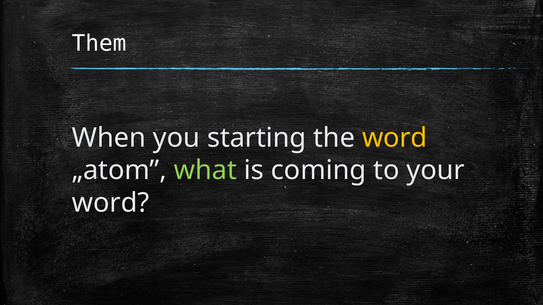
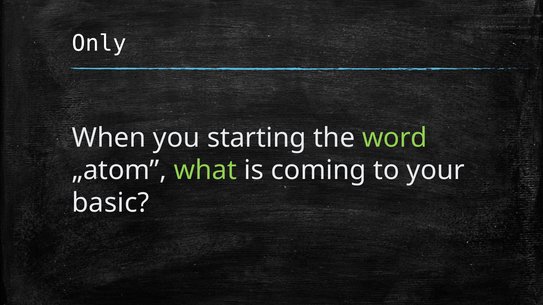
Them: Them -> Only (99, 43)
word colour: yellow -> light green (395, 138)
word: word -> basic (111, 203)
